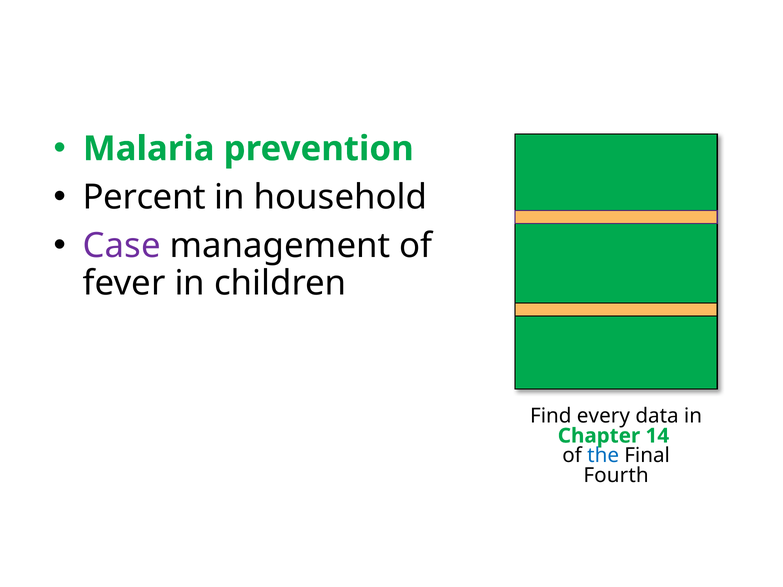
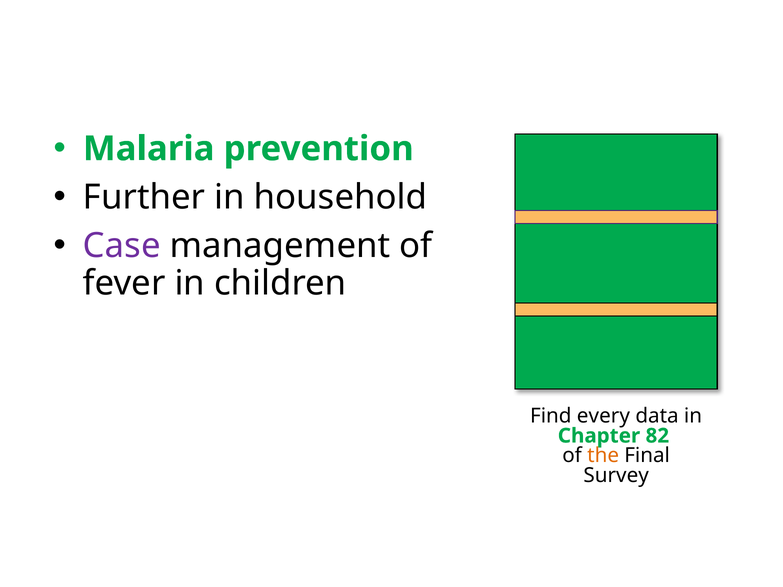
Percent: Percent -> Further (144, 197)
14: 14 -> 82 (657, 436)
the colour: blue -> orange (603, 456)
Fourth: Fourth -> Survey (616, 476)
